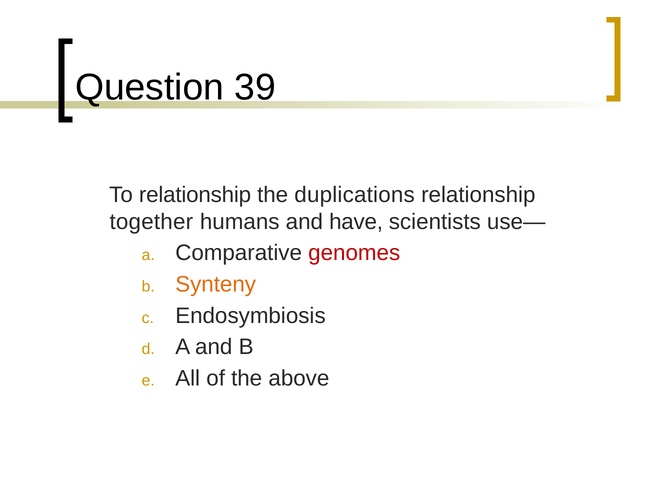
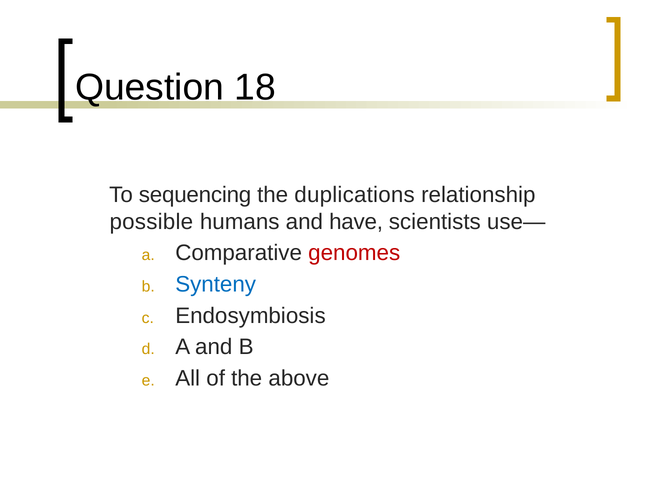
39: 39 -> 18 (255, 88)
To relationship: relationship -> sequencing (195, 195)
together: together -> possible (151, 222)
Synteny colour: orange -> blue (216, 284)
